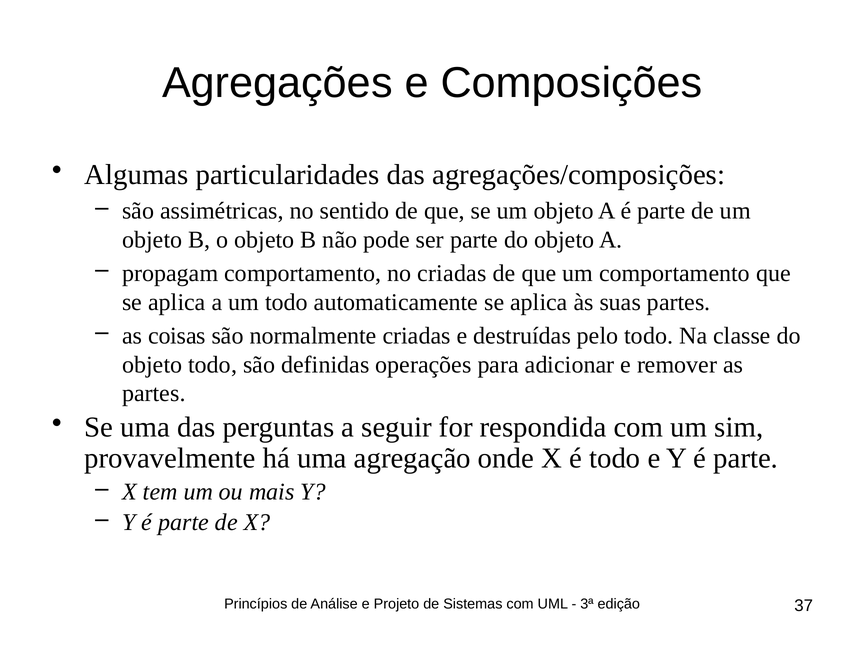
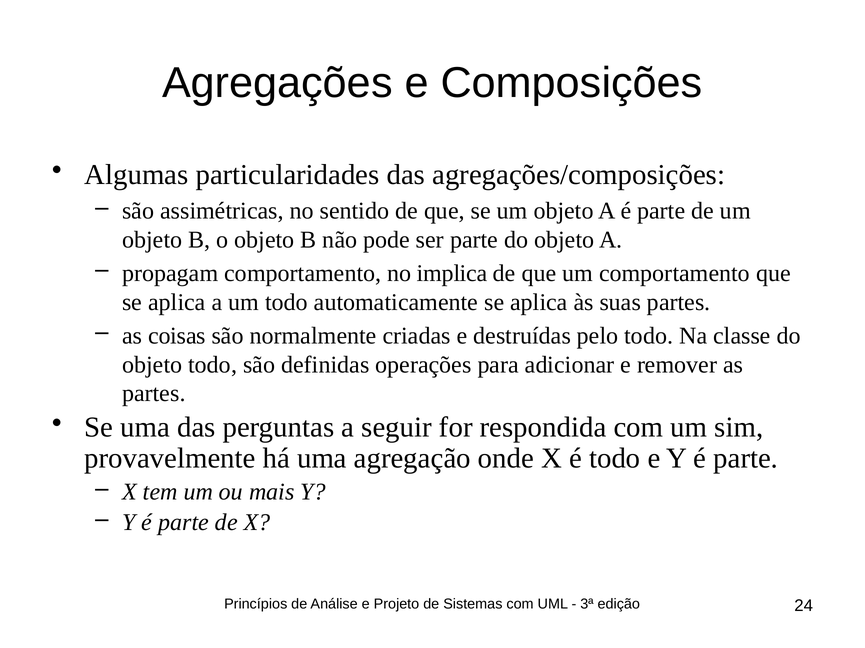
no criadas: criadas -> implica (452, 274)
37: 37 -> 24 (804, 606)
